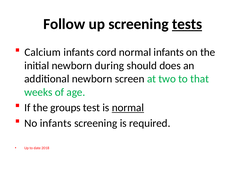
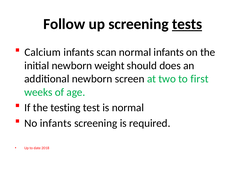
cord: cord -> scan (106, 52)
during: during -> weight (110, 66)
that: that -> first (200, 79)
groups: groups -> testing (65, 108)
normal underline: present -> none (128, 108)
